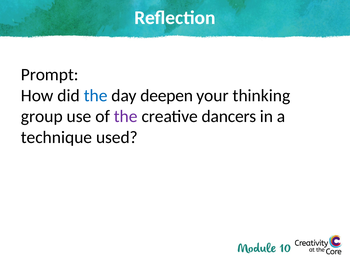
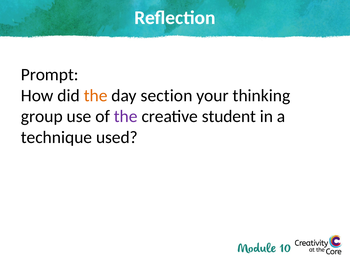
the colour: blue -> orange (96, 96)
deepen: deepen -> section (167, 96)
dancers: dancers -> student (229, 117)
